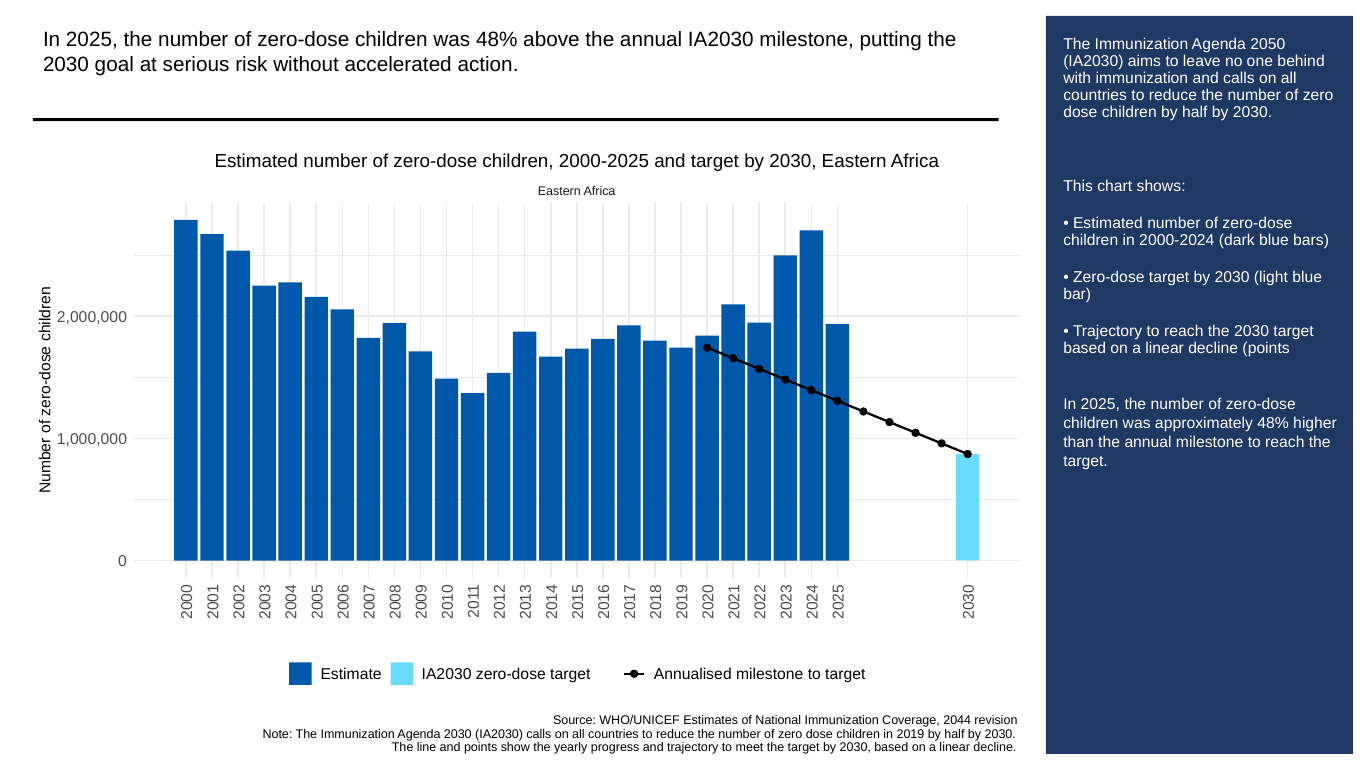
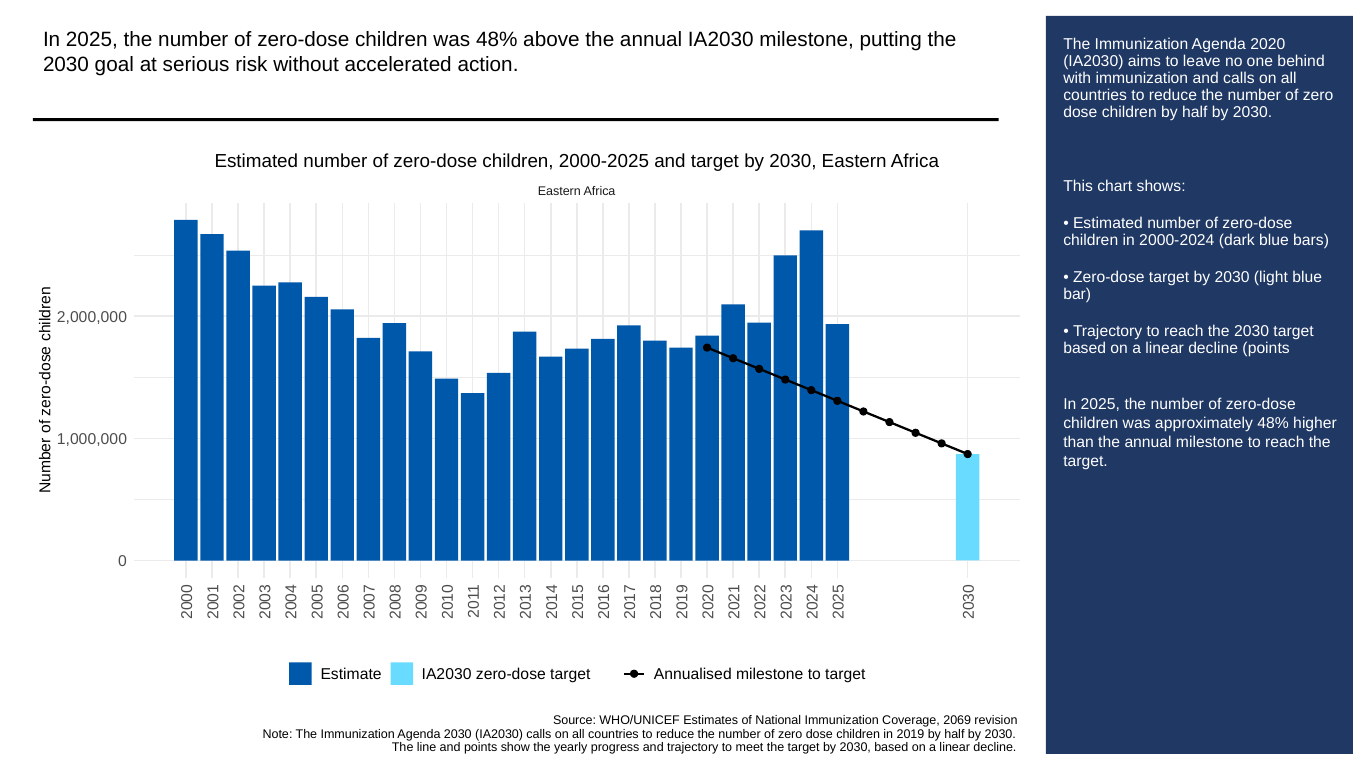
2050: 2050 -> 2020 (1268, 44)
2044: 2044 -> 2069 (957, 721)
